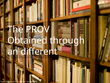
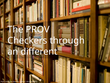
Obtained: Obtained -> Checkers (27, 40)
